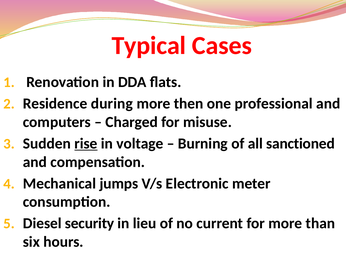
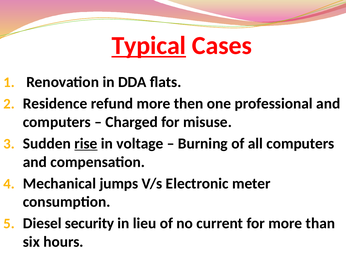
Typical underline: none -> present (149, 46)
during: during -> refund (112, 104)
all sanctioned: sanctioned -> computers (300, 144)
